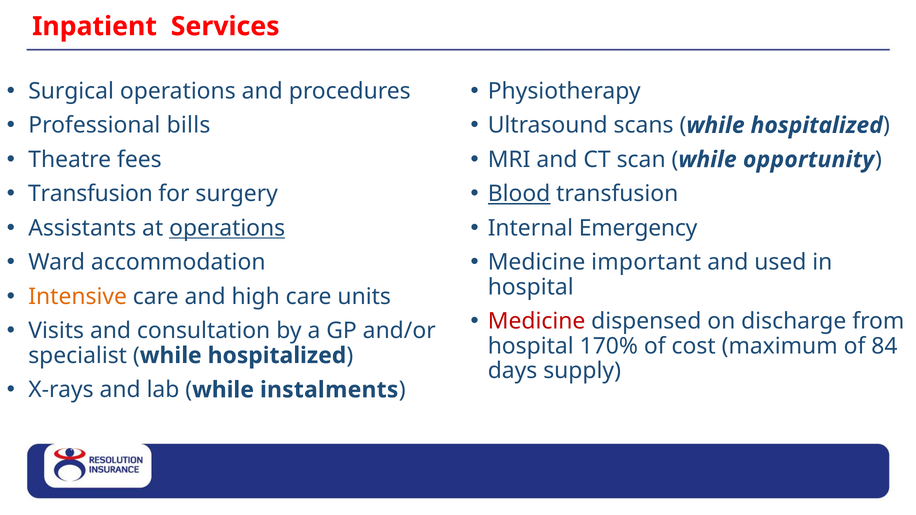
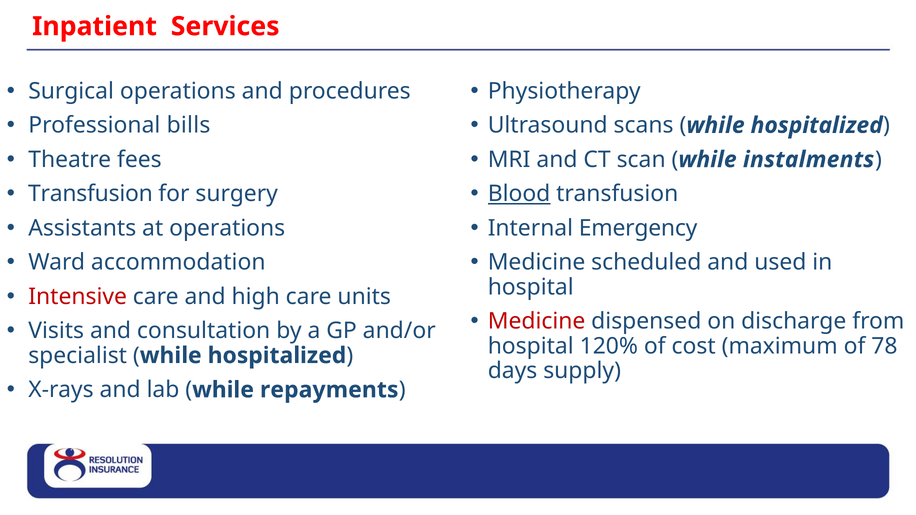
opportunity: opportunity -> instalments (809, 160)
operations underline: present -> none (227, 228)
important: important -> scheduled (646, 262)
Intensive colour: orange -> red (78, 297)
170%: 170% -> 120% (609, 346)
84: 84 -> 78 (884, 346)
instalments: instalments -> repayments (329, 390)
